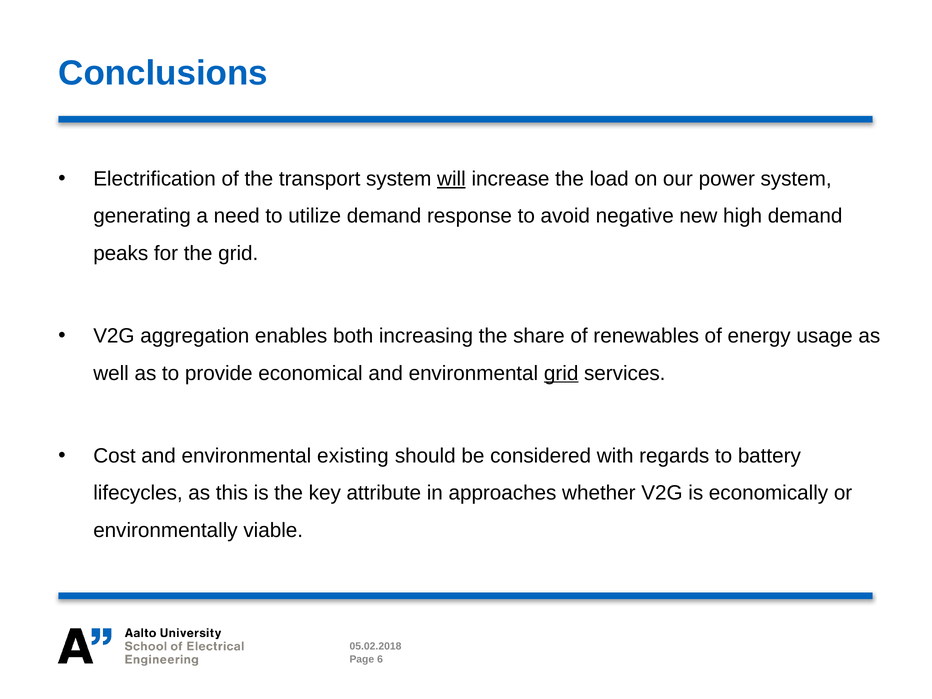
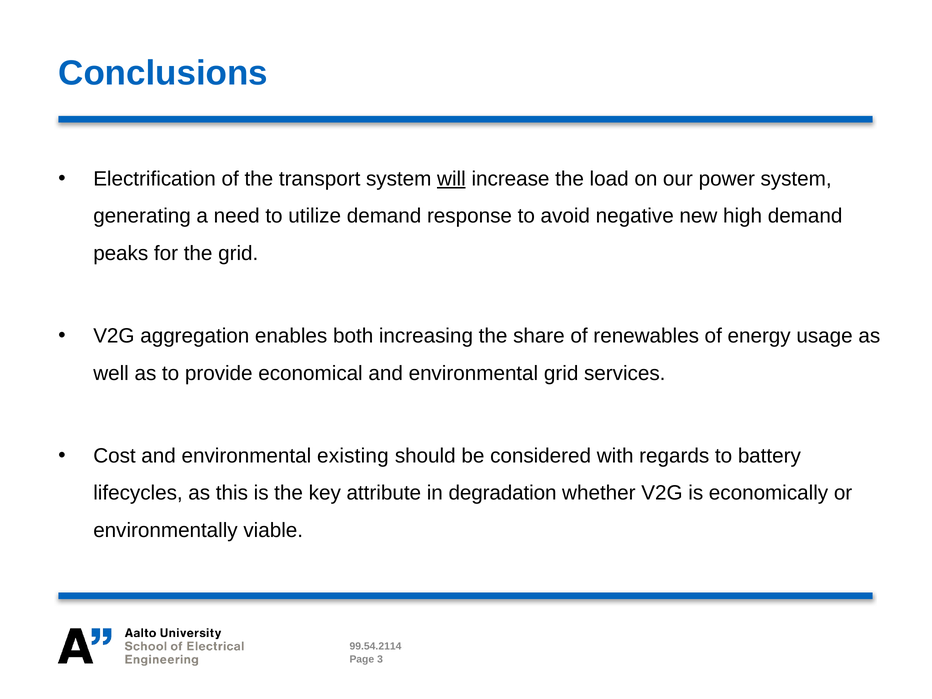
grid underline: present -> none (561, 373)
approaches: approaches -> degradation (503, 493)
05.02.2018: 05.02.2018 -> 99.54.2114 (375, 646)
6: 6 -> 3 (380, 659)
